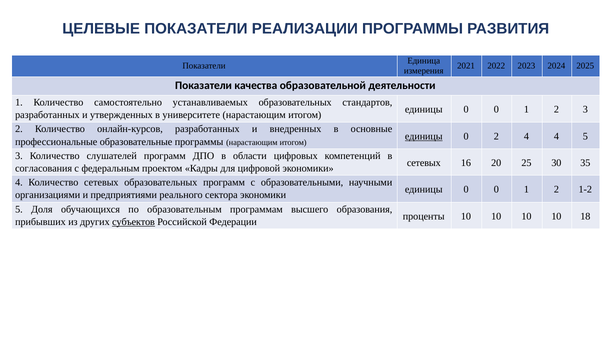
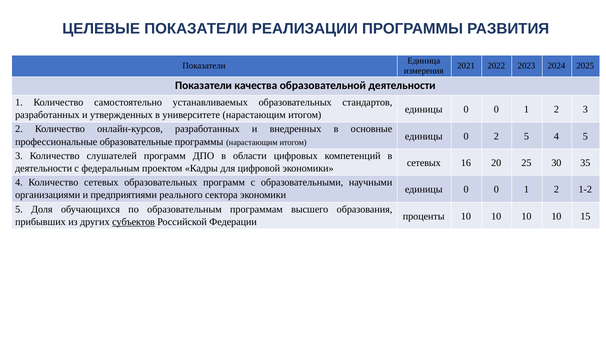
единицы underline: present -> none (424, 136)
2 4: 4 -> 5 (526, 136)
согласования: согласования -> деятельности (44, 168)
18: 18 -> 15 (585, 216)
